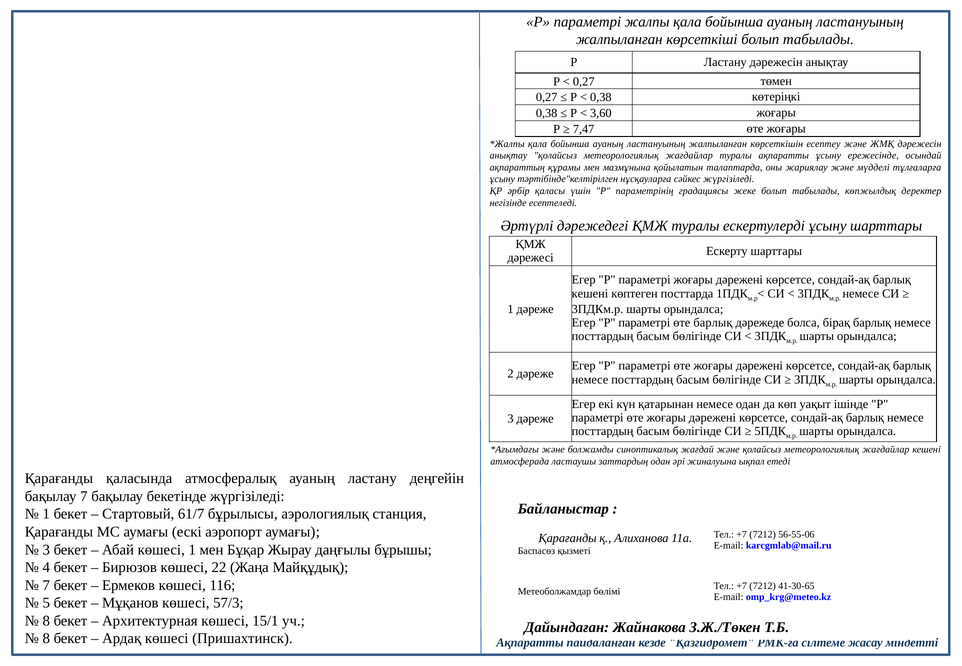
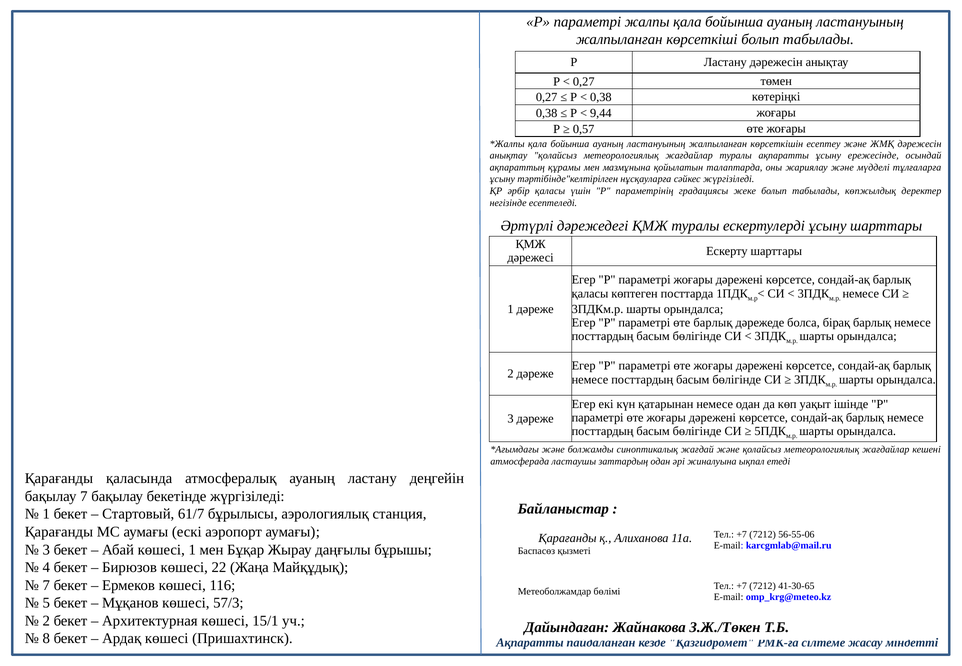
3,60: 3,60 -> 9,44 (601, 113)
7,47: 7,47 -> 0,57 (584, 129)
кешені: кешені -> қаласы (590, 293)
8: 8 -> 2 (46, 621)
